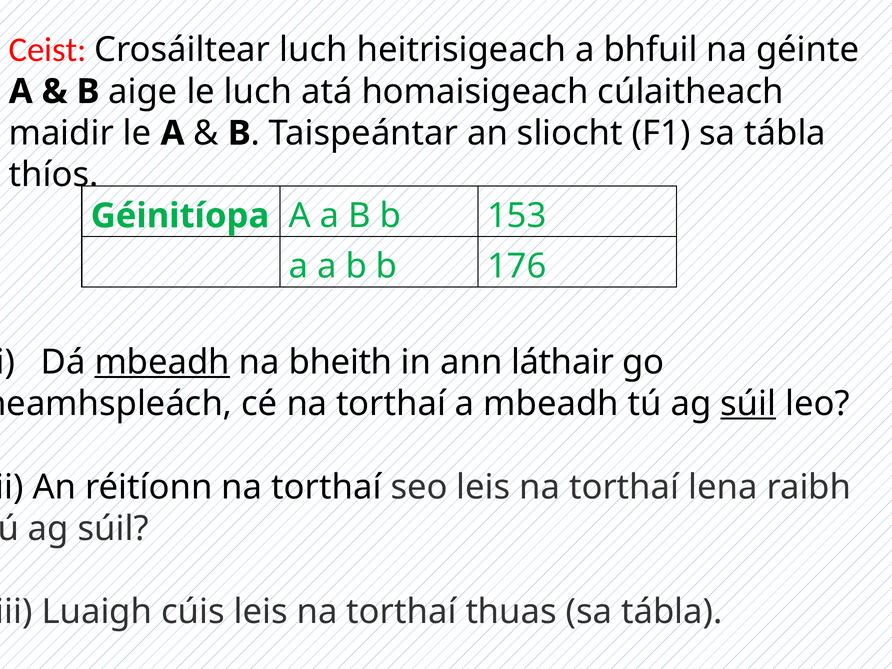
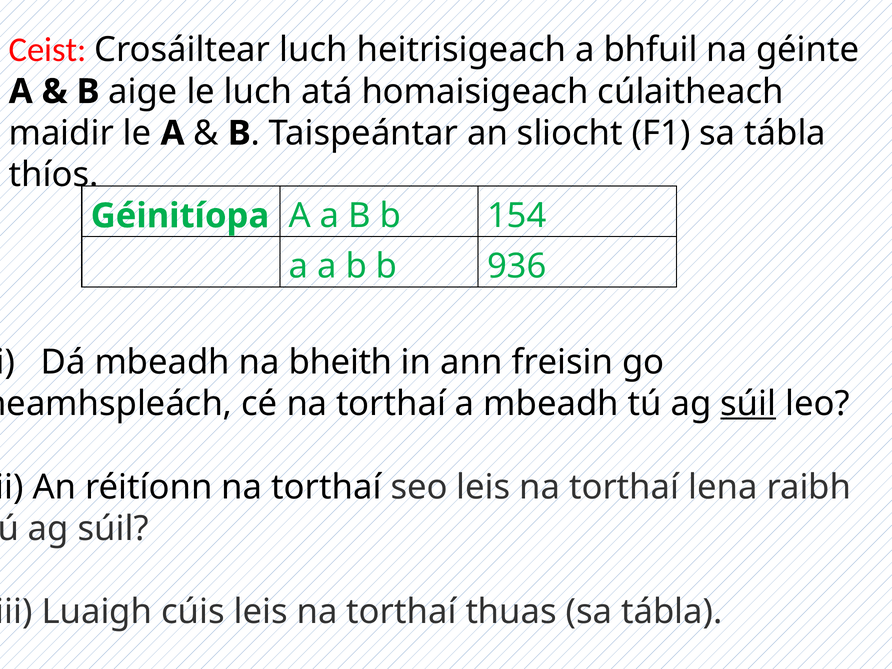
153: 153 -> 154 (517, 216)
176: 176 -> 936 (517, 266)
mbeadh underline: present -> none (162, 362)
láthair: láthair -> freisin (562, 362)
